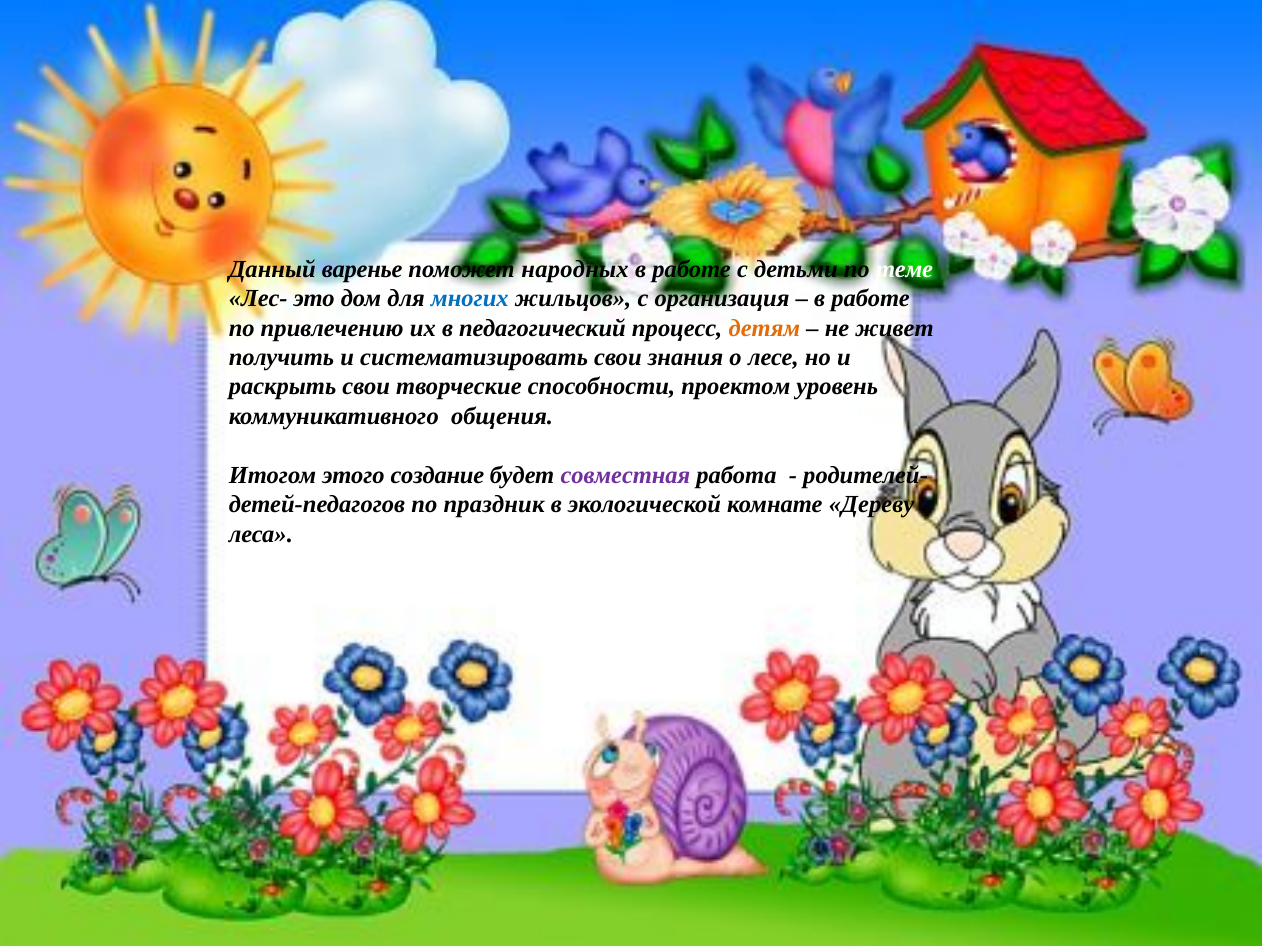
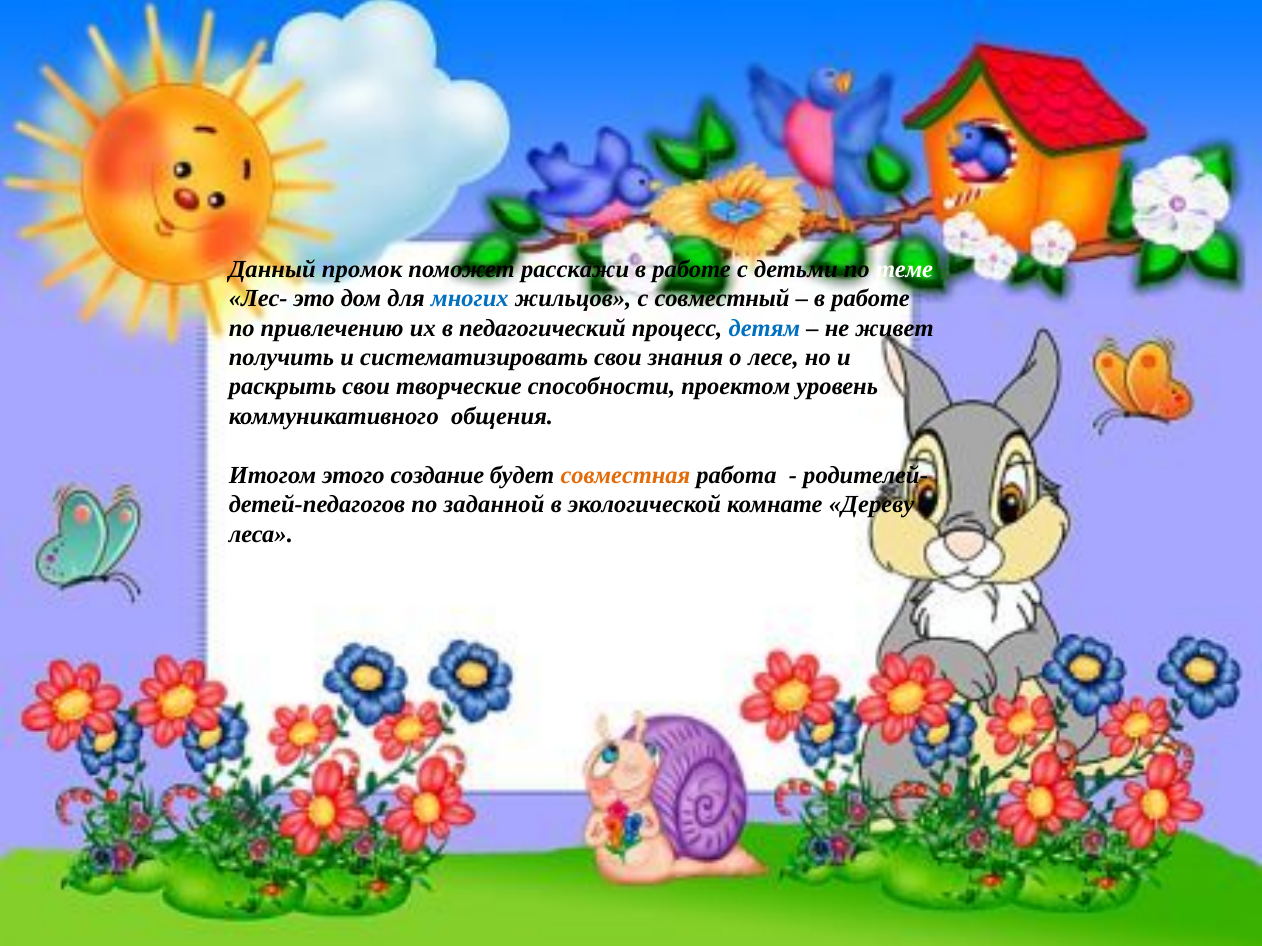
варенье: варенье -> промок (362, 269)
народных: народных -> расскажи (575, 269)
организация: организация -> совместный (722, 299)
детям colour: orange -> blue (764, 328)
совместная colour: purple -> orange (625, 475)
праздник: праздник -> заданной (494, 505)
